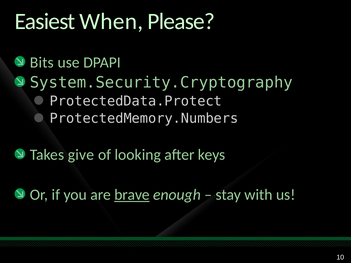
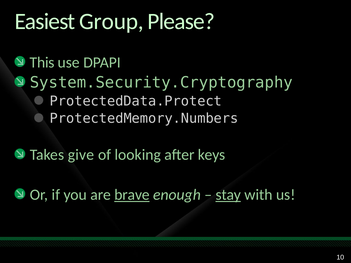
When: When -> Group (111, 21)
Bits: Bits -> This (42, 63)
stay underline: none -> present (228, 195)
